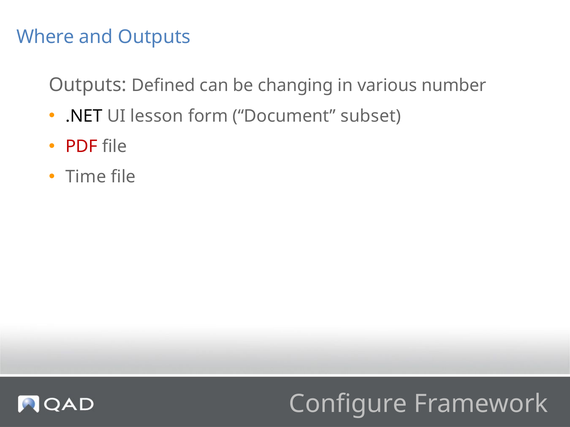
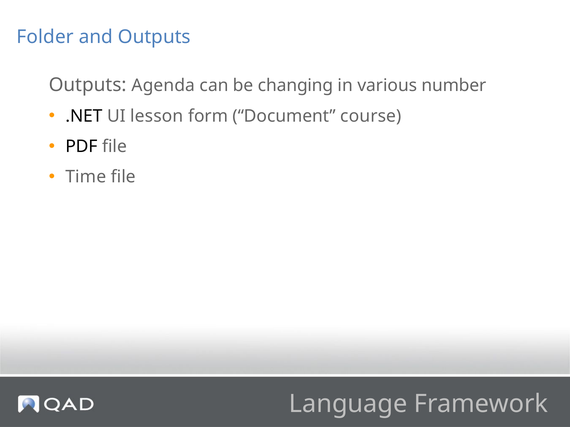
Where: Where -> Folder (45, 37)
Defined: Defined -> Agenda (163, 86)
subset: subset -> course (371, 116)
PDF colour: red -> black (82, 147)
Configure: Configure -> Language (348, 404)
